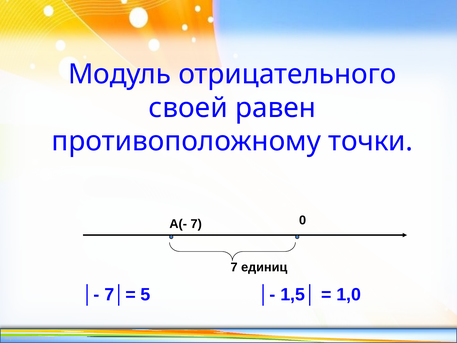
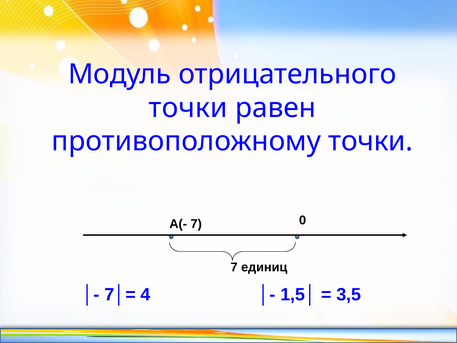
своей: своей -> точки (188, 108)
5: 5 -> 4 (146, 294)
1,0: 1,0 -> 3,5 (349, 294)
